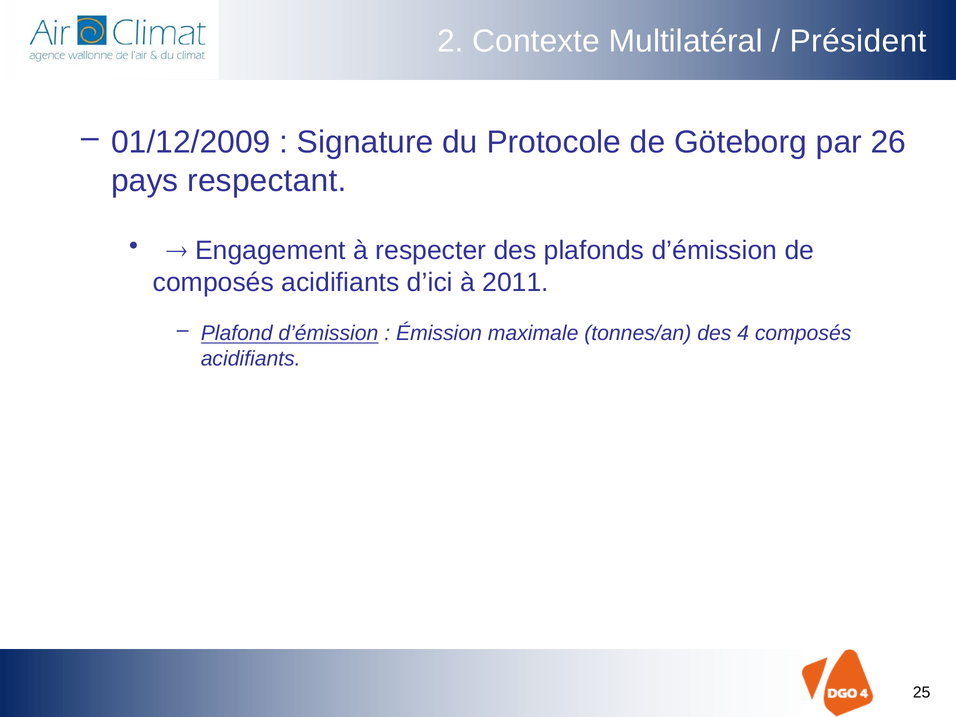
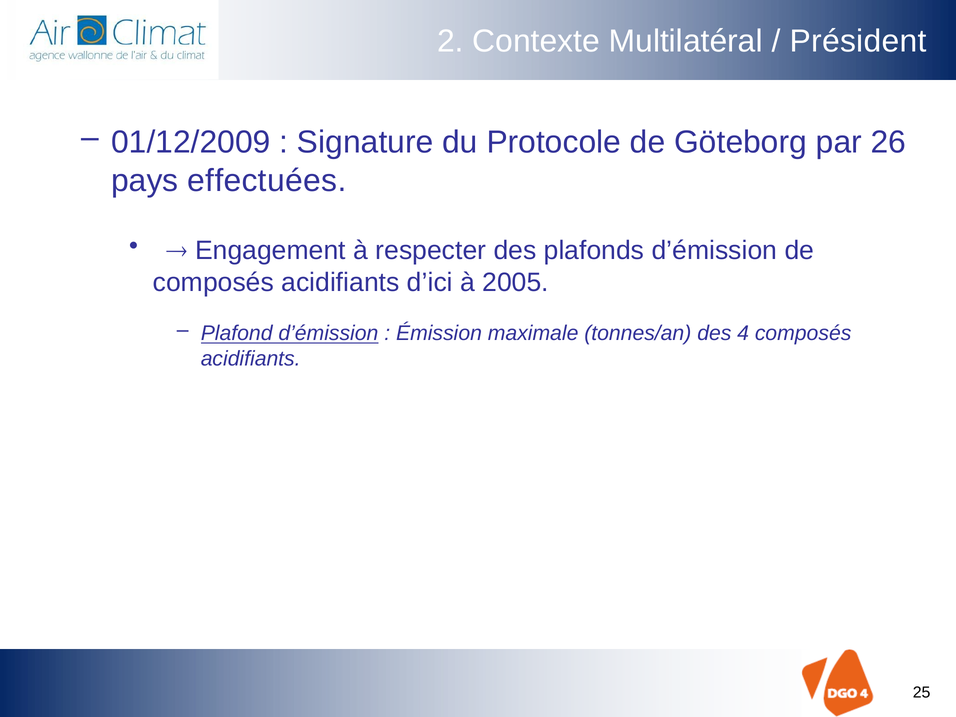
respectant: respectant -> effectuées (267, 181)
2011: 2011 -> 2005 (516, 282)
